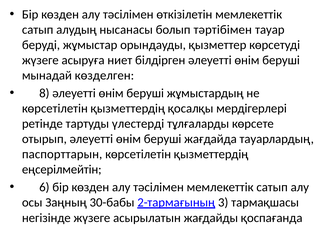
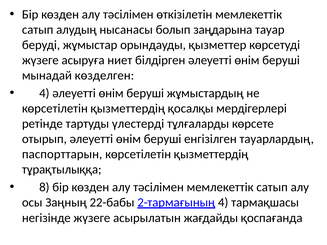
тәртібімен: тәртібімен -> заңдарына (223, 30)
8: 8 -> 4 (44, 93)
жағдайда: жағдайда -> енгізілген (210, 139)
еңсерілмейтін: еңсерілмейтін -> тұрақтылыққа (62, 170)
6: 6 -> 8 (44, 187)
30-бабы: 30-бабы -> 22-бабы (112, 203)
2-тармағының 3: 3 -> 4 (223, 203)
